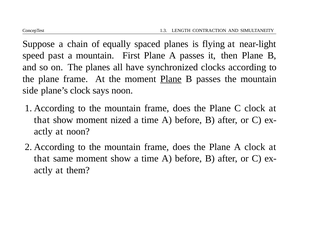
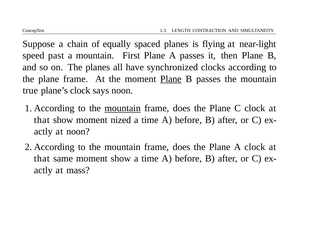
side: side -> true (30, 91)
mountain underline: none -> present (123, 109)
them: them -> mass (78, 171)
